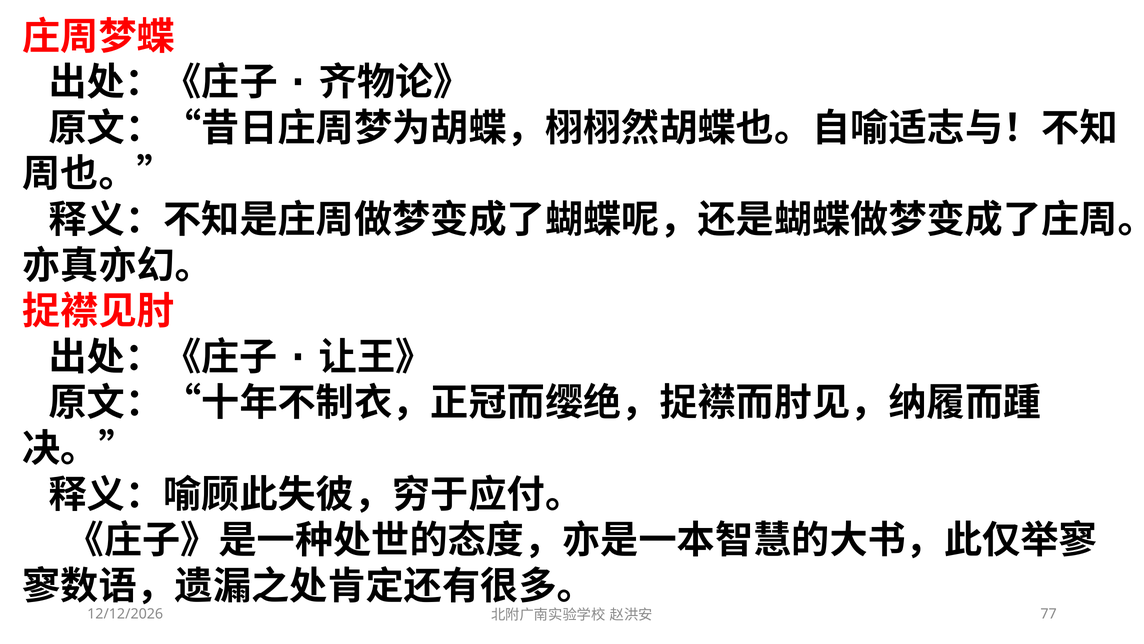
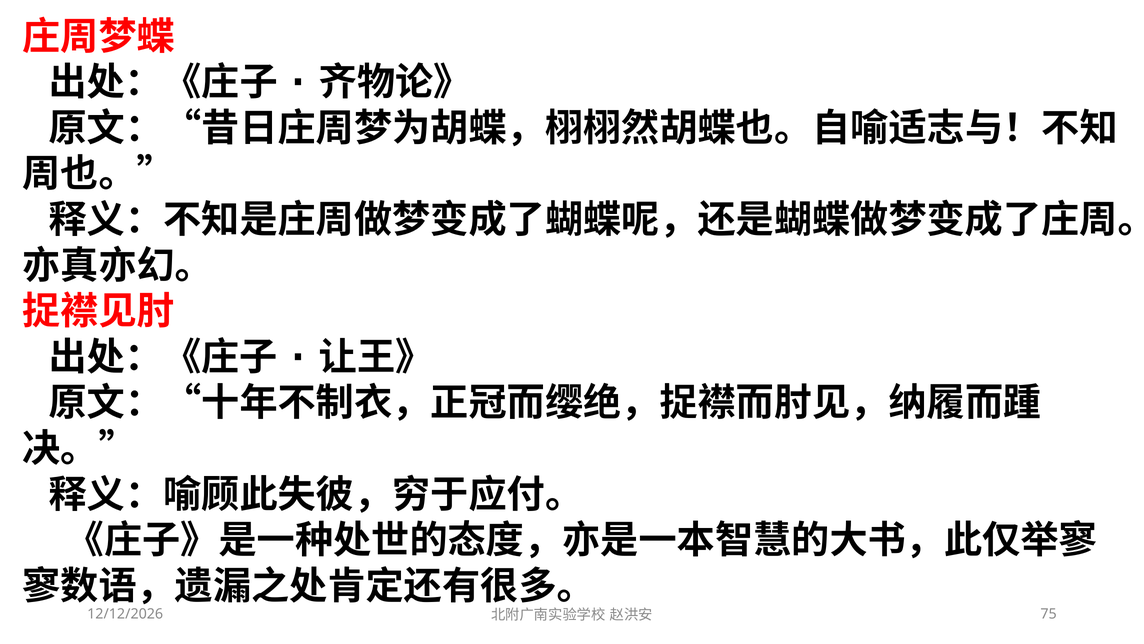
77: 77 -> 75 (1049, 613)
